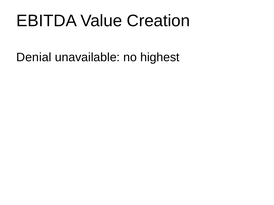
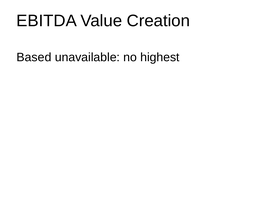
Denial: Denial -> Based (34, 57)
